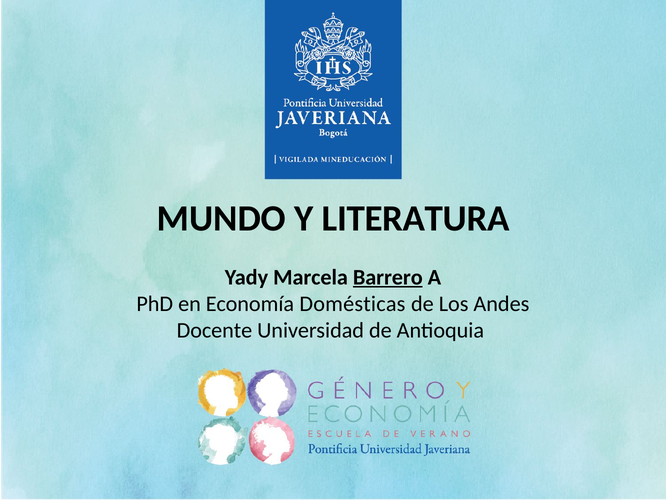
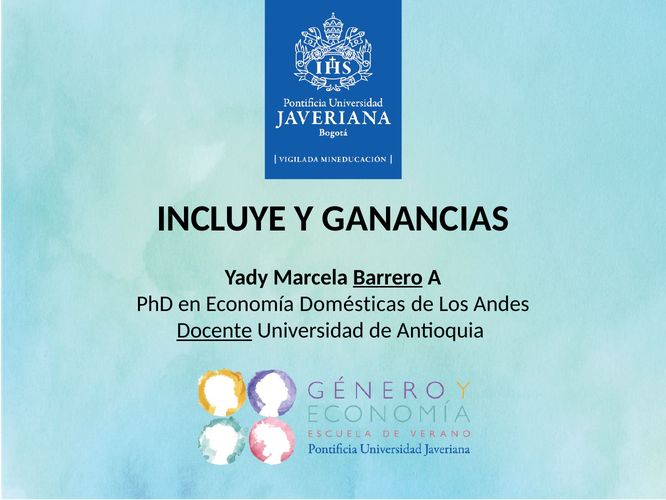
MUNDO: MUNDO -> INCLUYE (221, 218)
LITERATURA: LITERATURA -> GANANCIAS (415, 218)
Docente underline: none -> present (214, 330)
